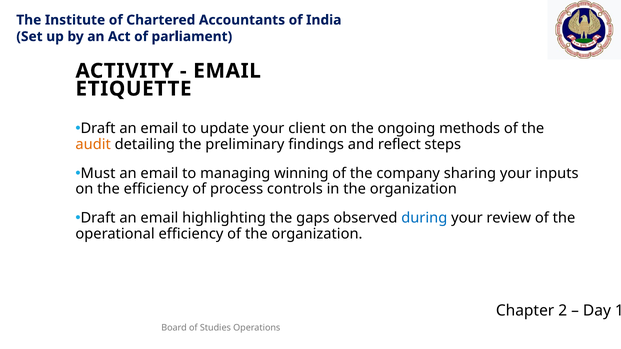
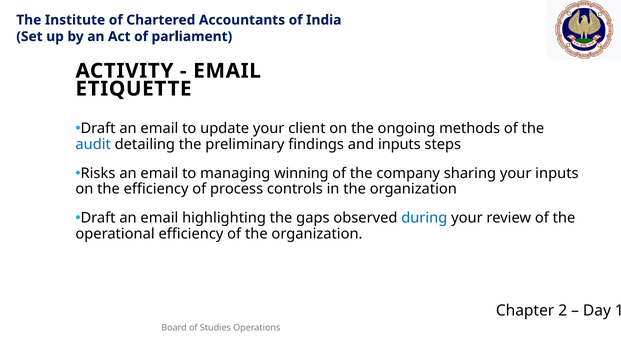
audit colour: orange -> blue (93, 145)
and reflect: reflect -> inputs (399, 145)
Must: Must -> Risks (98, 173)
